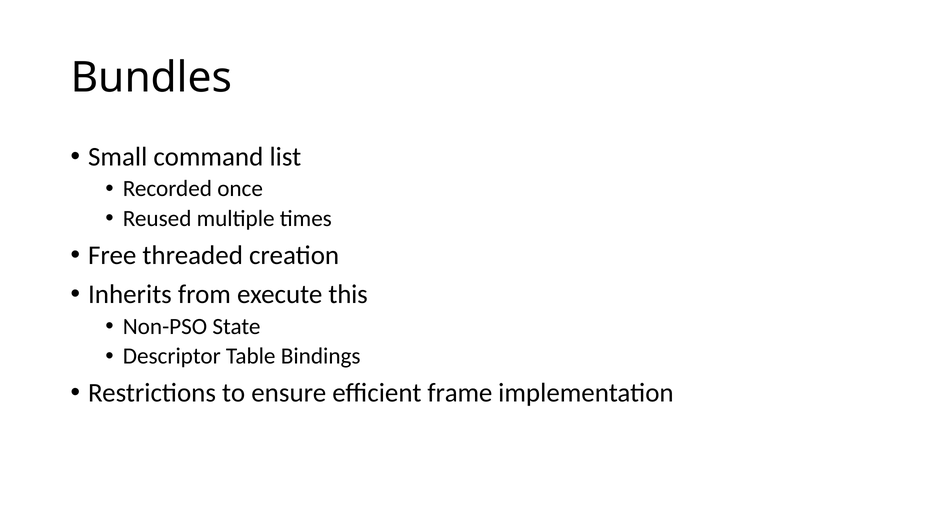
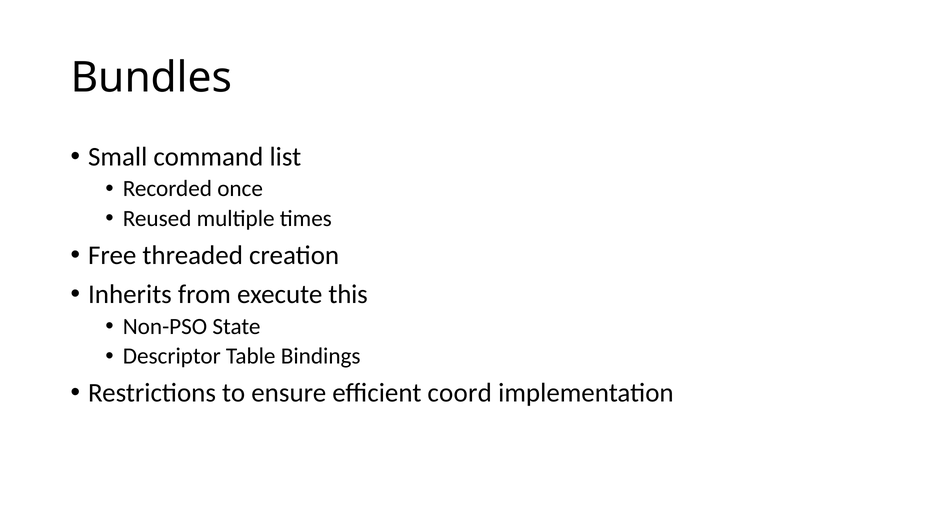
frame: frame -> coord (460, 393)
